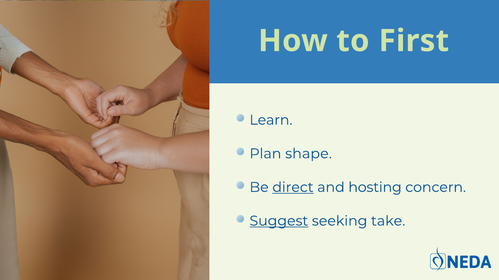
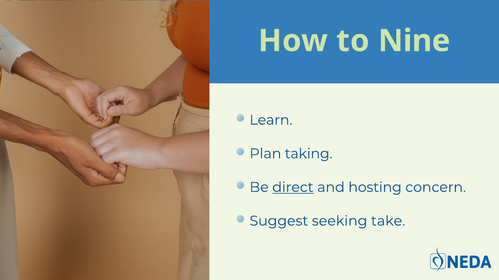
First: First -> Nine (414, 41)
shape: shape -> taking (309, 154)
Suggest underline: present -> none (279, 221)
